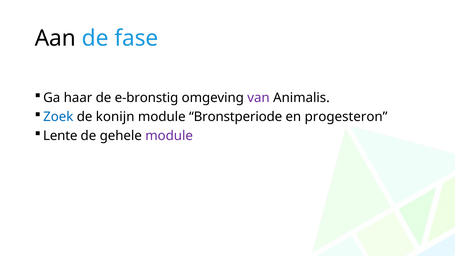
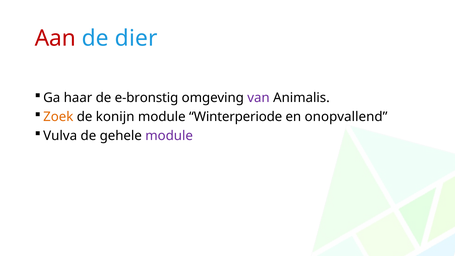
Aan colour: black -> red (55, 38)
fase: fase -> dier (136, 38)
Zoek colour: blue -> orange (58, 117)
Bronstperiode: Bronstperiode -> Winterperiode (236, 117)
progesteron: progesteron -> onopvallend (346, 117)
Lente: Lente -> Vulva (60, 136)
